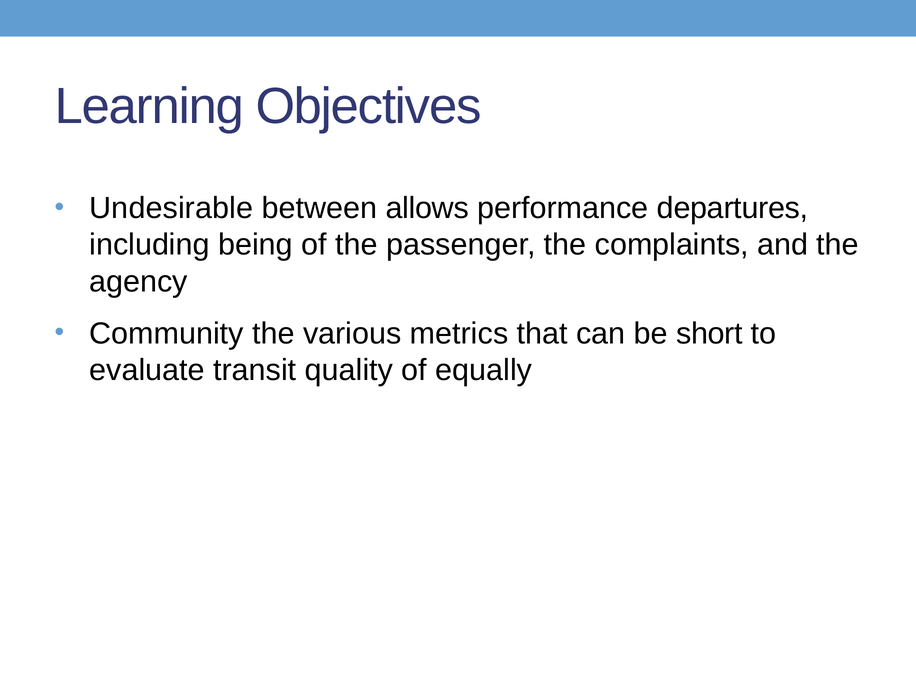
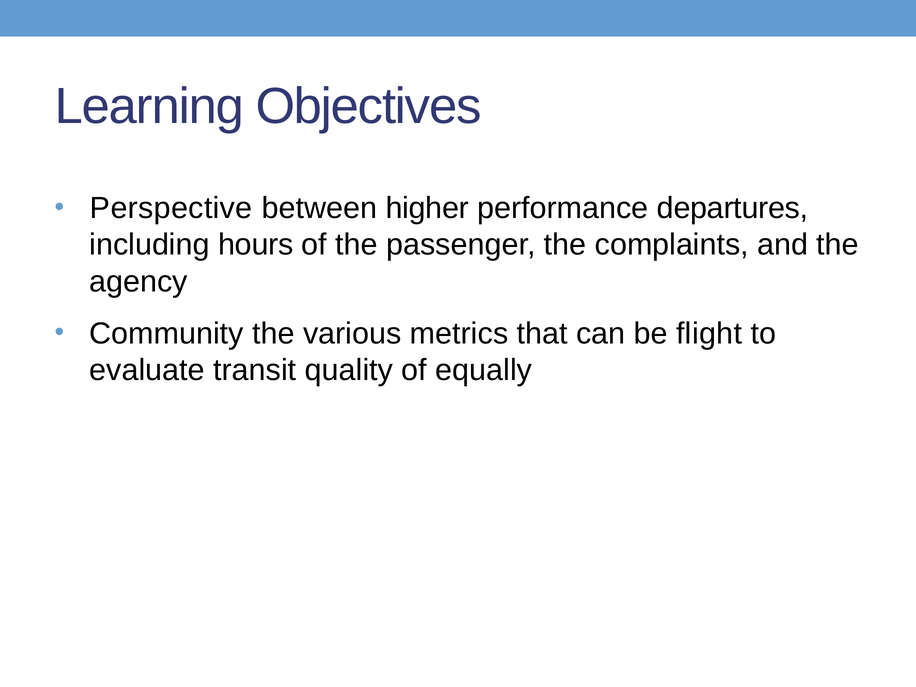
Undesirable: Undesirable -> Perspective (171, 208)
allows: allows -> higher (427, 208)
being: being -> hours (256, 245)
short: short -> flight (709, 333)
